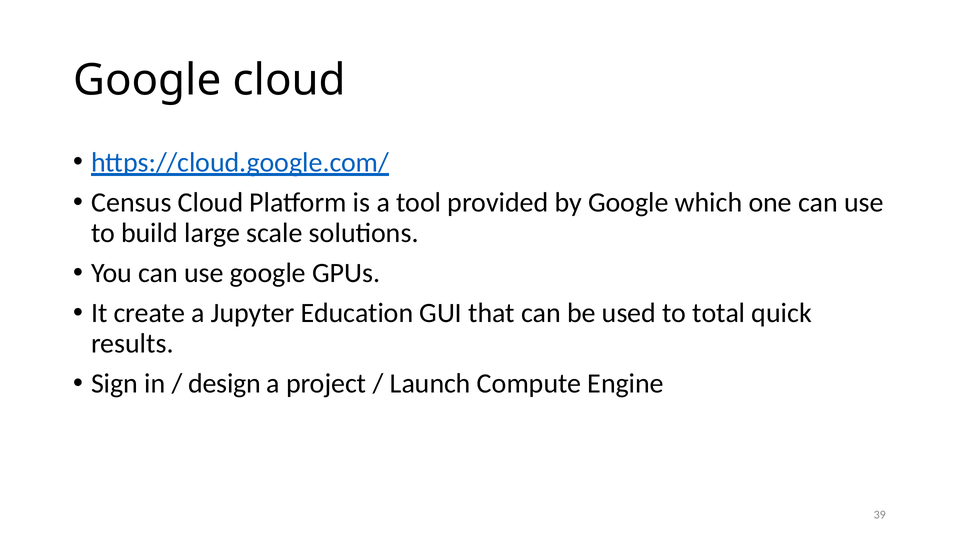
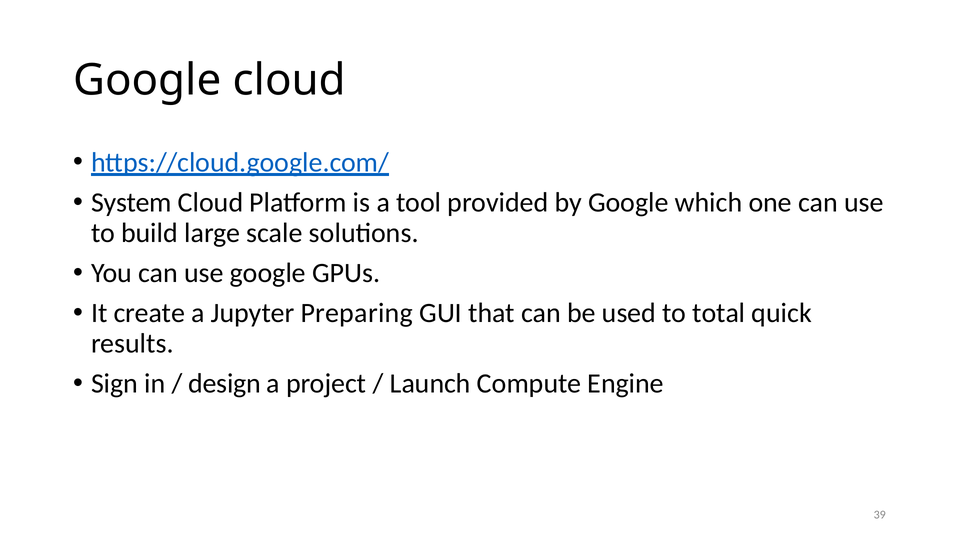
Census: Census -> System (131, 203)
Education: Education -> Preparing (357, 314)
